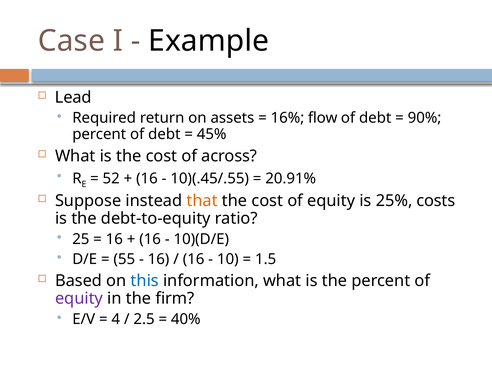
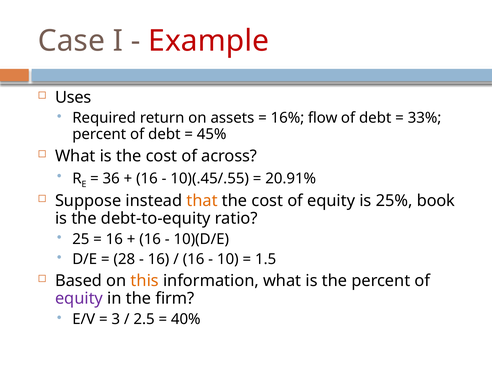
Example colour: black -> red (209, 41)
Lead: Lead -> Uses (73, 97)
90%: 90% -> 33% (425, 118)
52: 52 -> 36 (111, 178)
costs: costs -> book (436, 201)
55: 55 -> 28 (124, 259)
this colour: blue -> orange (145, 281)
4: 4 -> 3 (116, 319)
